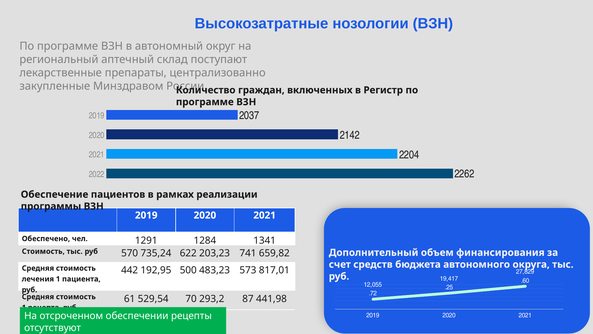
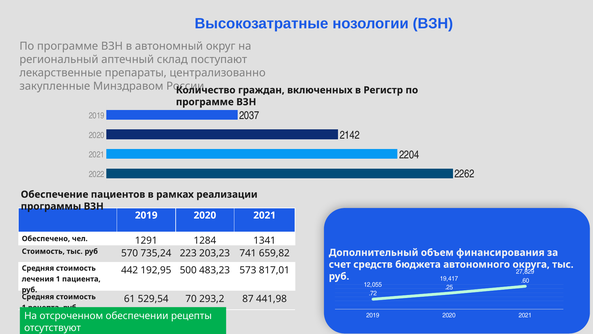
622: 622 -> 223 (188, 253)
